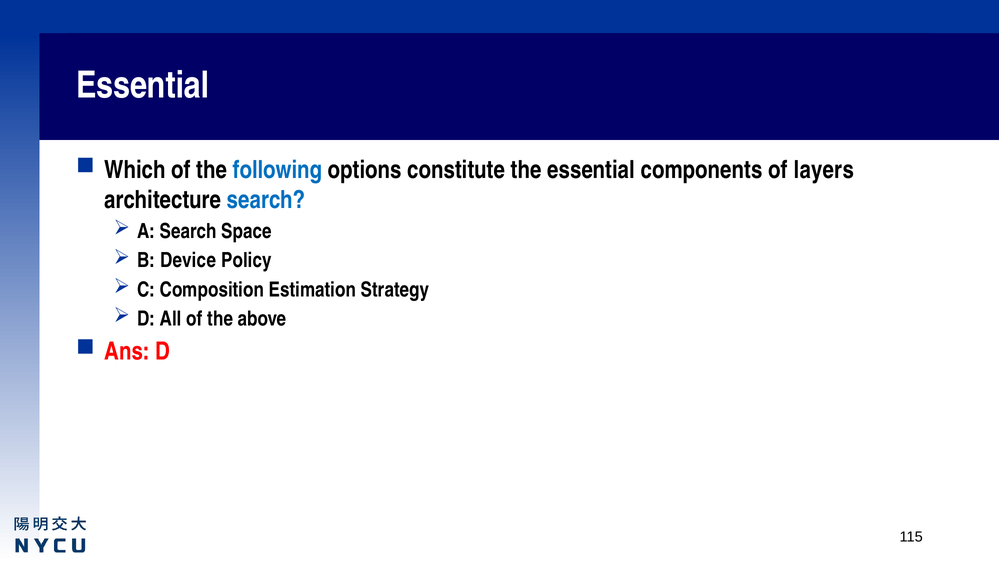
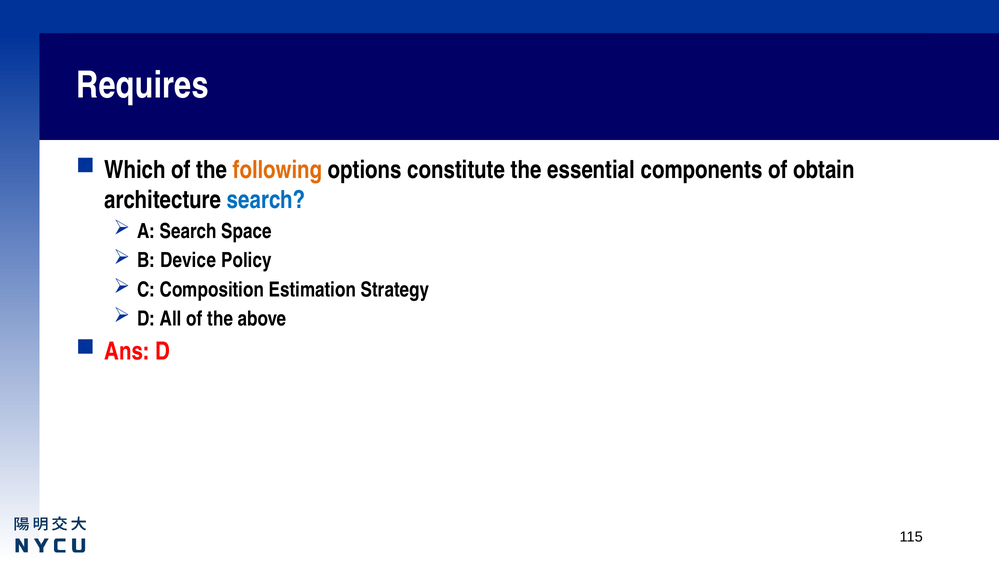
Essential: Essential -> Requires (142, 86)
following colour: blue -> orange (278, 170)
layers: layers -> obtain (824, 170)
